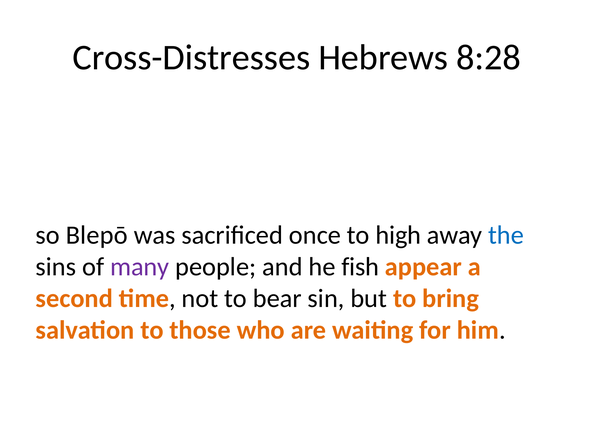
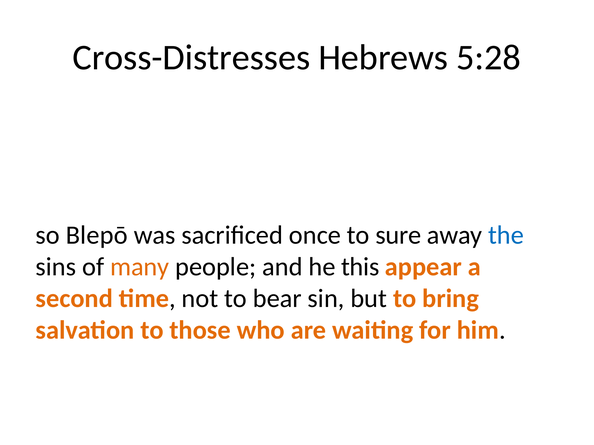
8:28: 8:28 -> 5:28 (489, 58)
high: high -> sure (398, 236)
many colour: purple -> orange (140, 267)
fish: fish -> this (360, 267)
